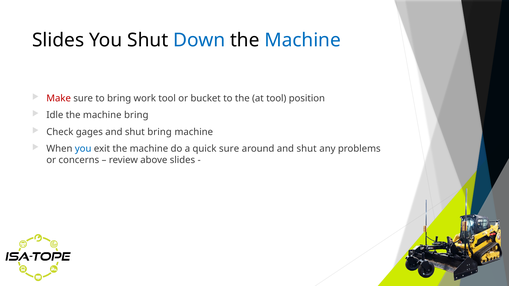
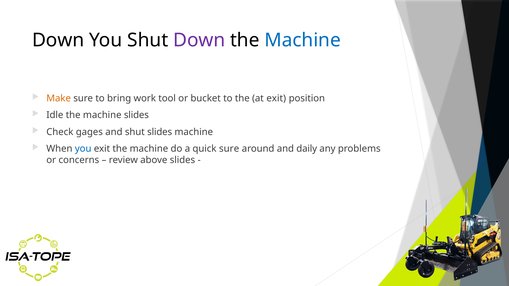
Slides: Slides -> Down (58, 40)
Down colour: blue -> purple (199, 40)
Make colour: red -> orange (59, 99)
at tool: tool -> exit (276, 99)
machine bring: bring -> slides (136, 115)
shut bring: bring -> slides (160, 132)
around and shut: shut -> daily (307, 149)
